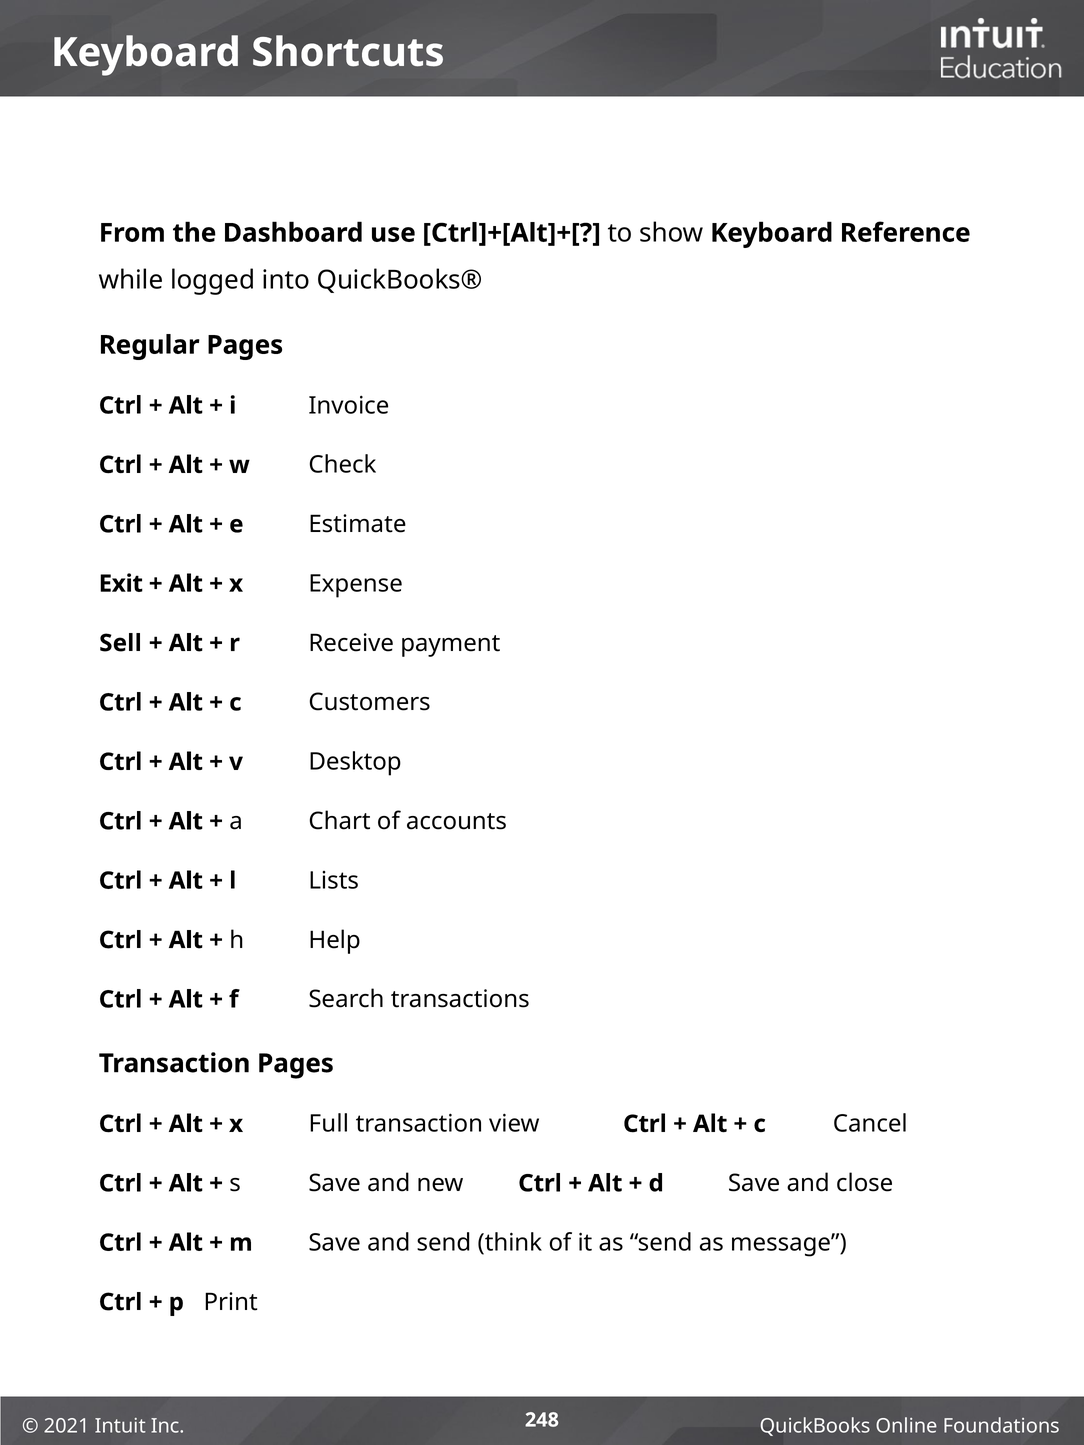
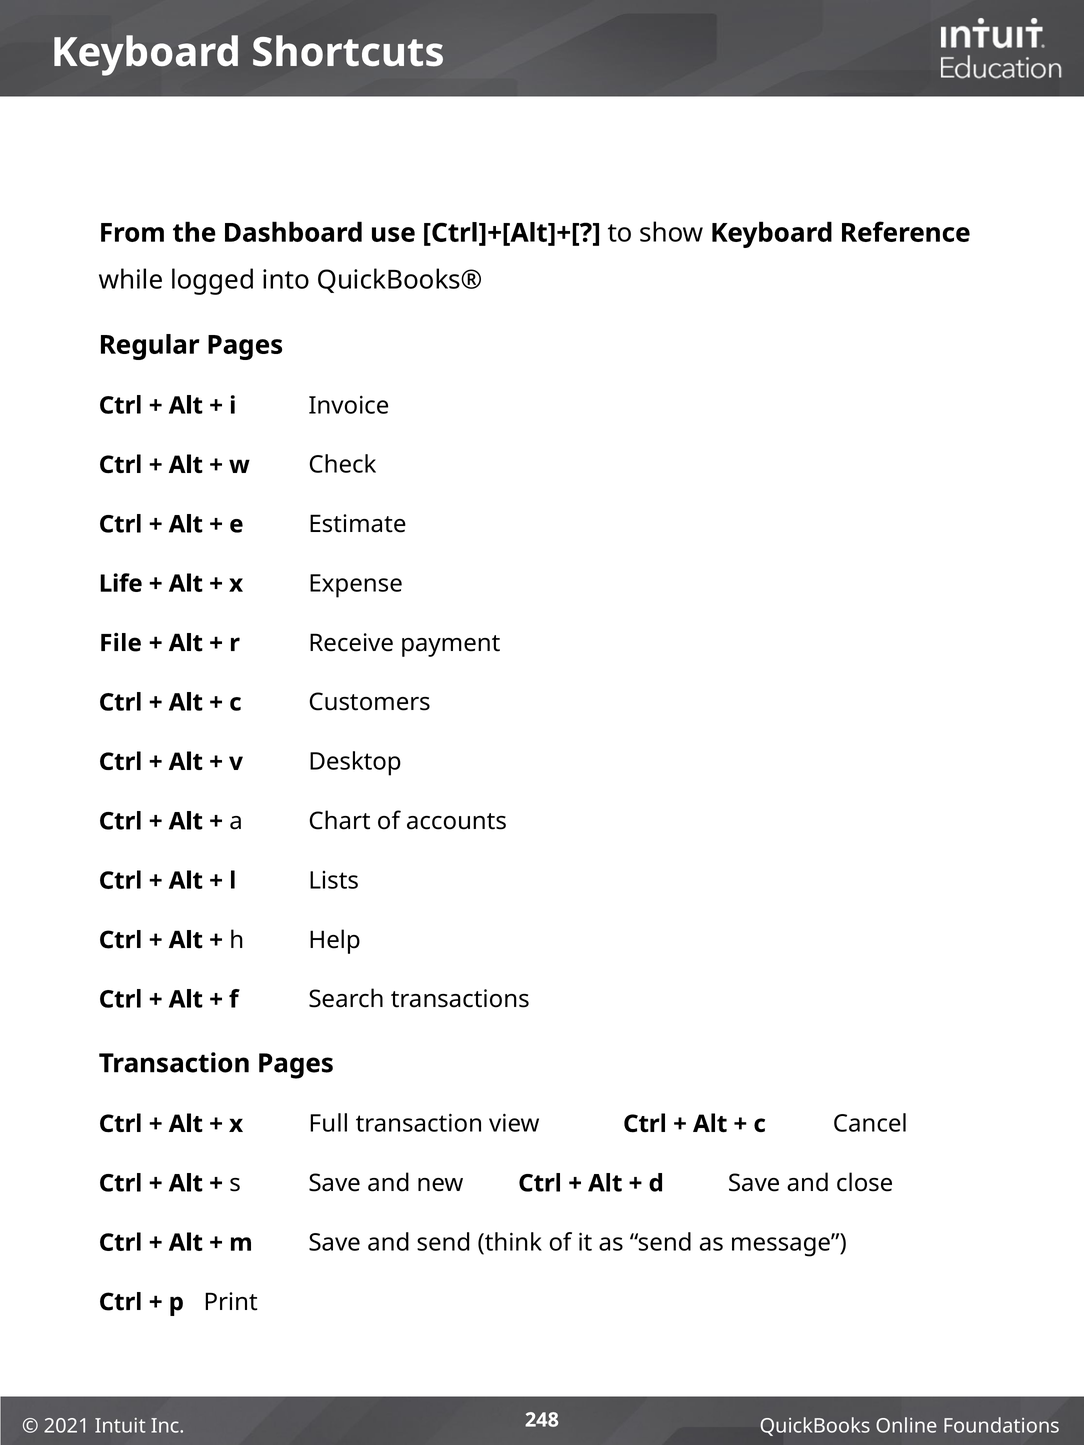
Exit: Exit -> Life (121, 584)
Sell: Sell -> File (121, 643)
